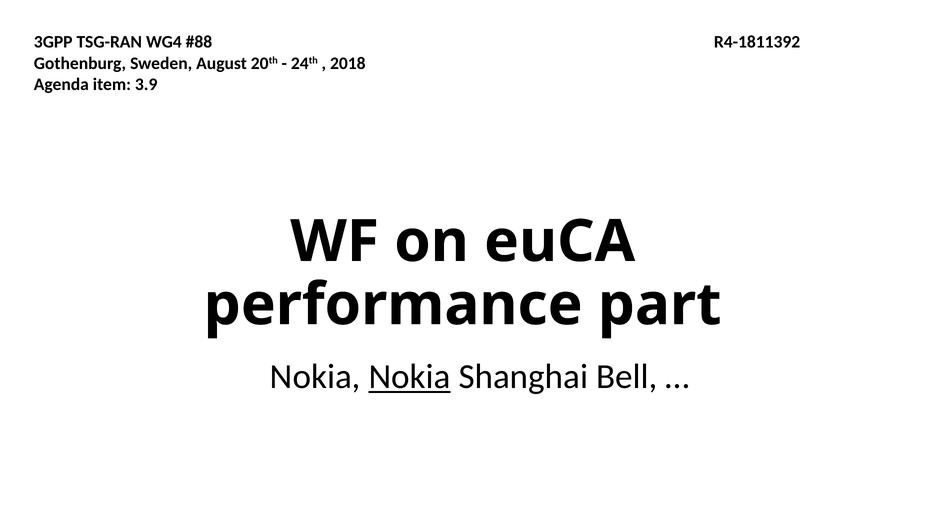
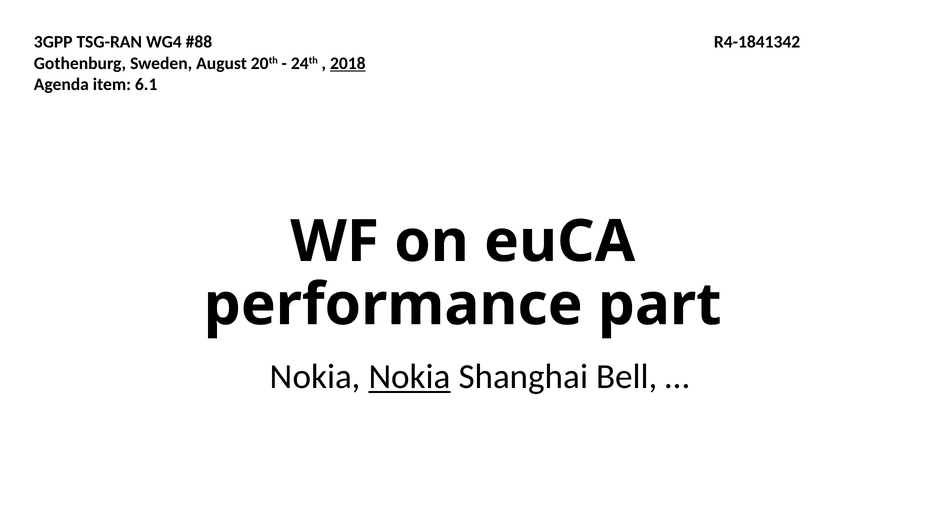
R4-1811392: R4-1811392 -> R4-1841342 (757, 42)
2018 underline: none -> present (348, 63)
3.9: 3.9 -> 6.1 (146, 84)
